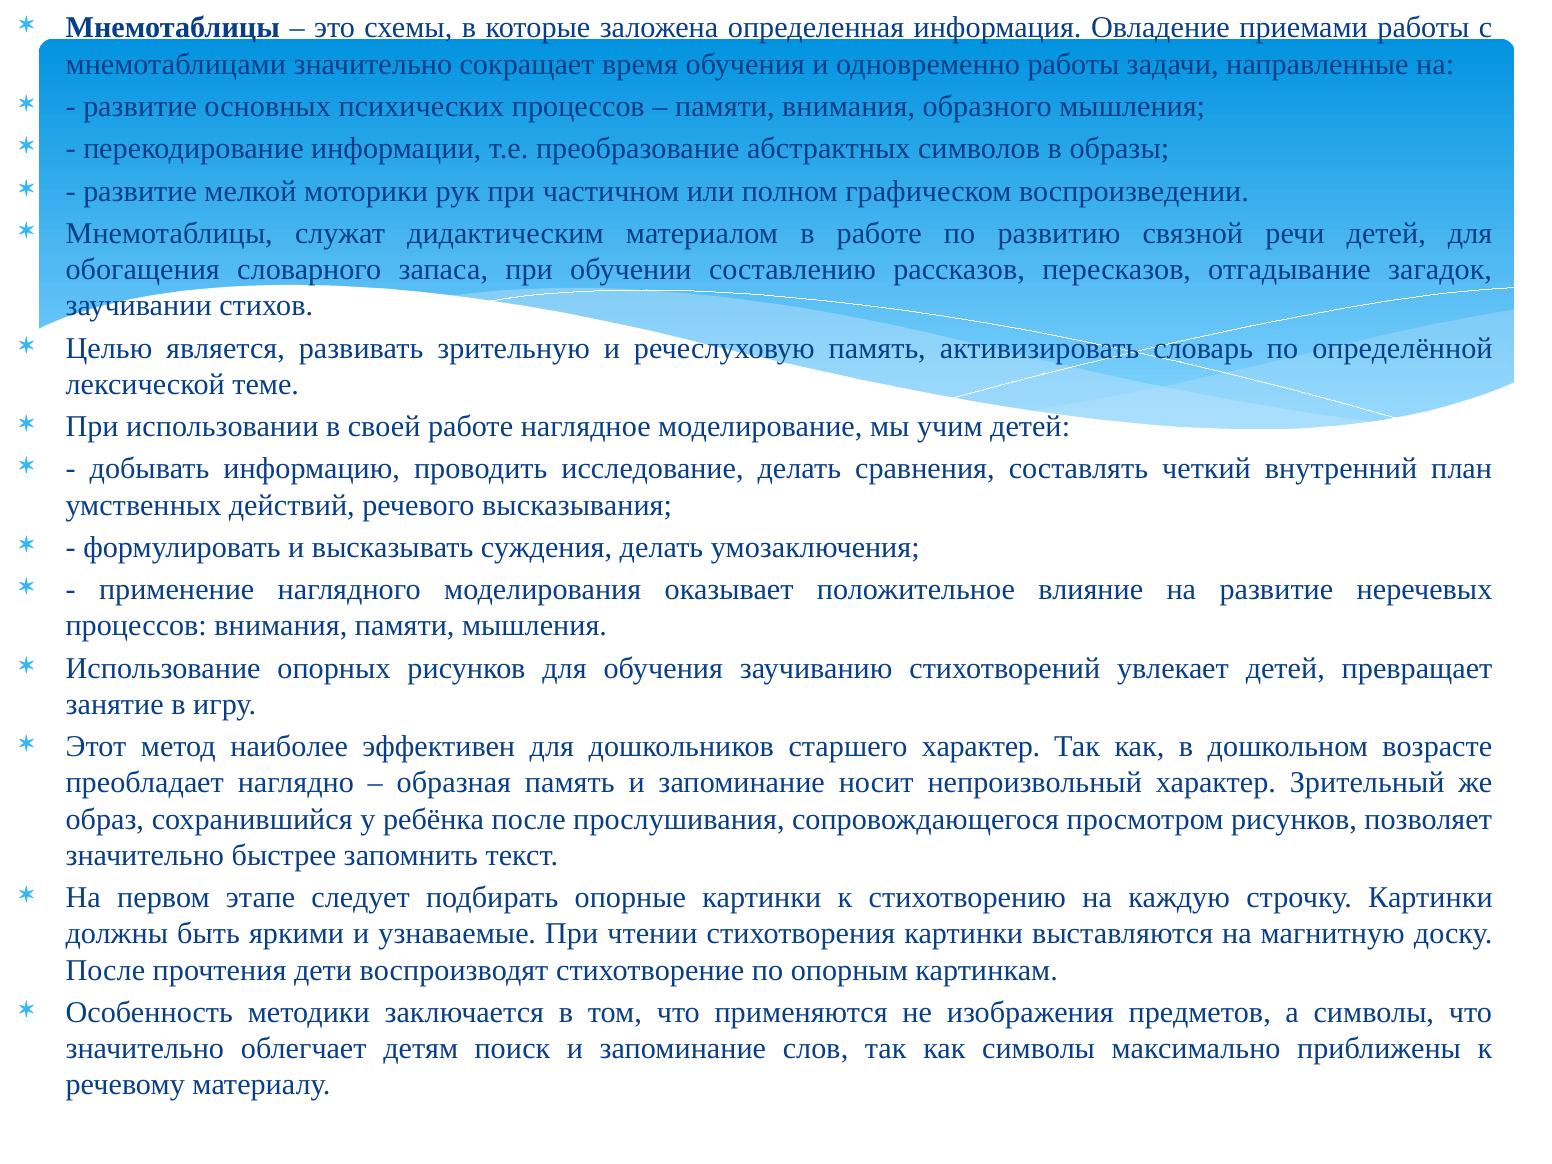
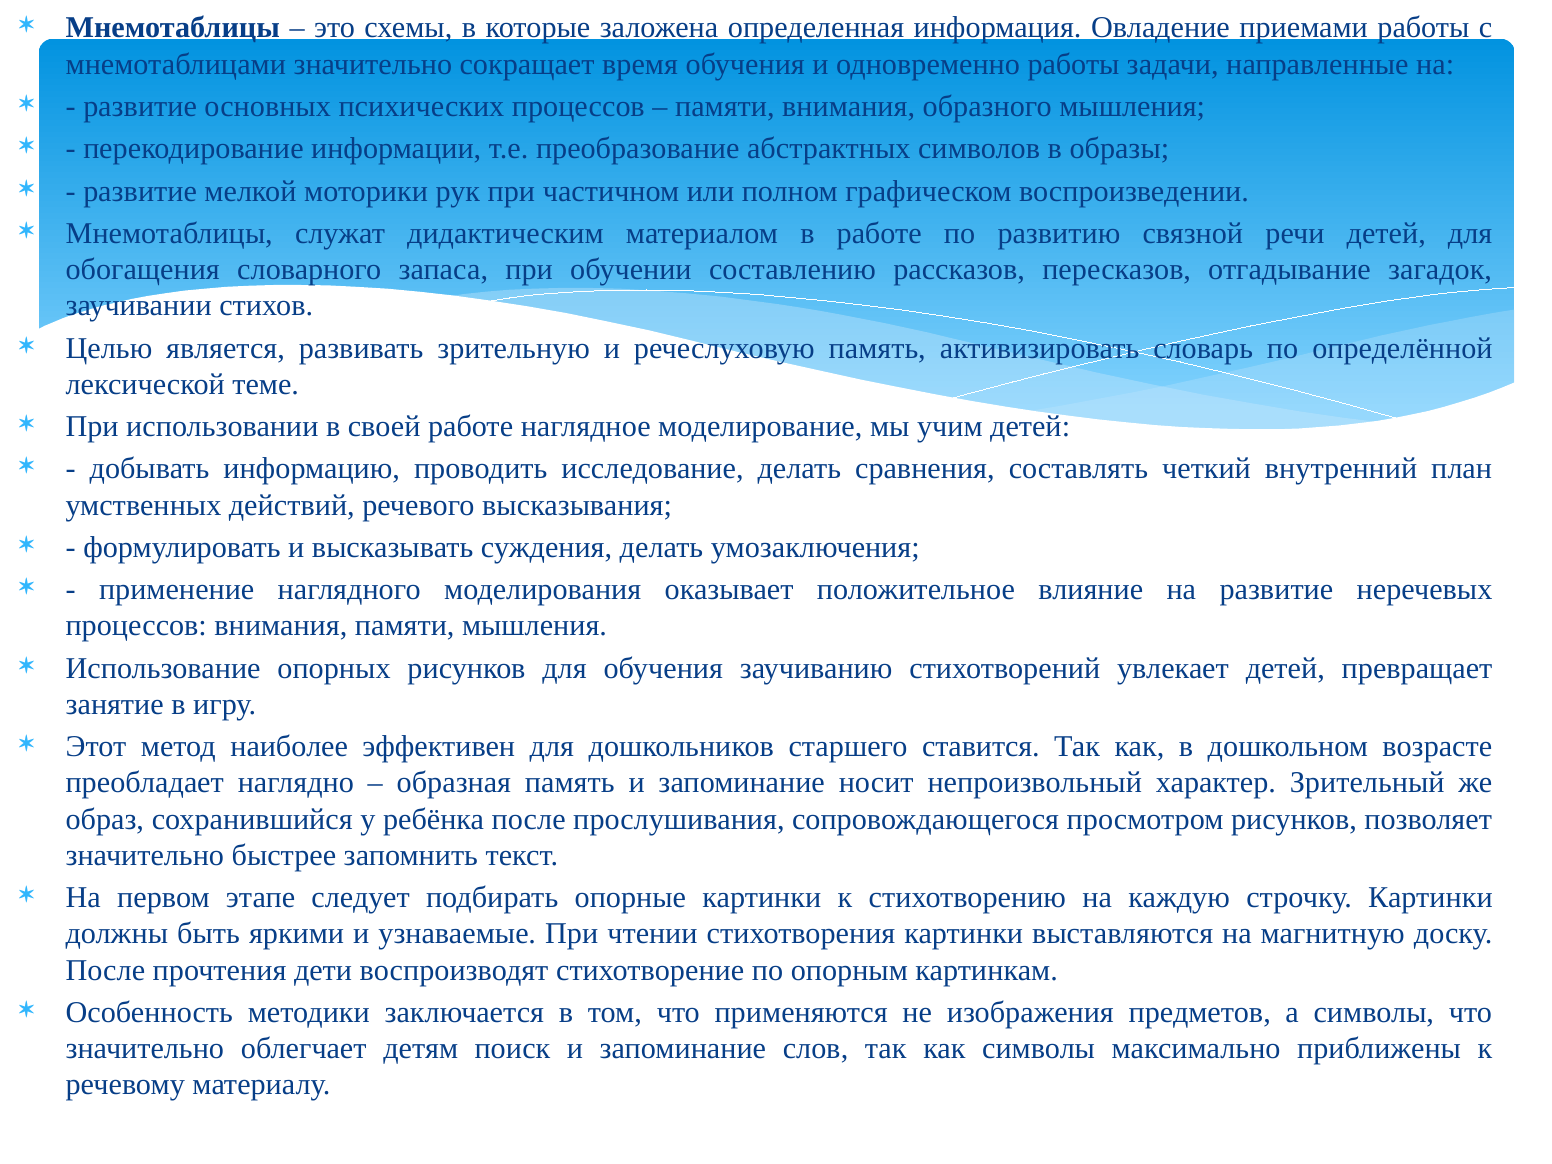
старшего характер: характер -> ставится (981, 747)
